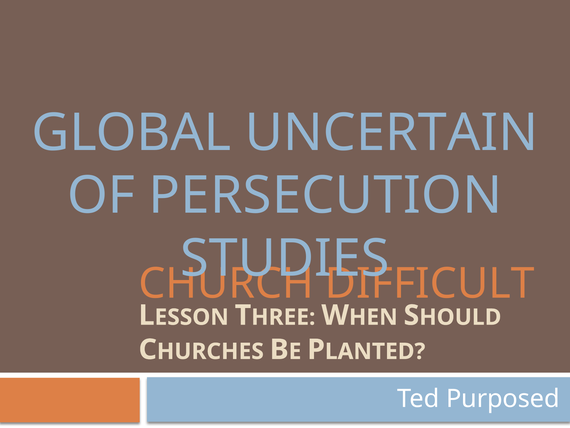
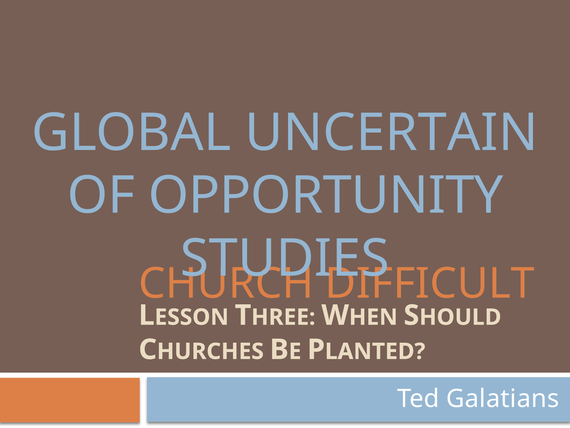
PERSECUTION: PERSECUTION -> OPPORTUNITY (326, 195)
Purposed: Purposed -> Galatians (503, 398)
